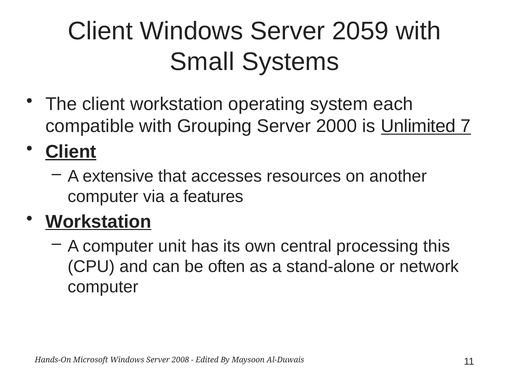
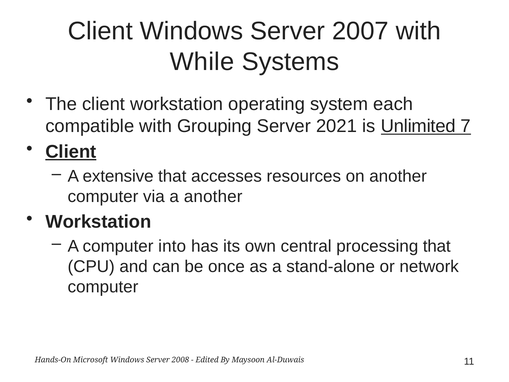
2059: 2059 -> 2007 (360, 31)
Small: Small -> While (202, 62)
2000: 2000 -> 2021 (336, 126)
a features: features -> another (213, 197)
Workstation underline: present -> none (98, 222)
unit: unit -> into (172, 246)
processing this: this -> that (437, 246)
often: often -> once (226, 266)
